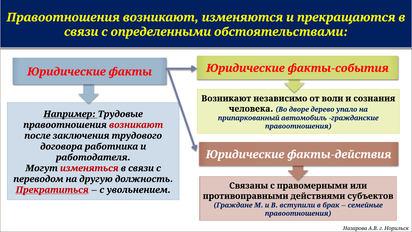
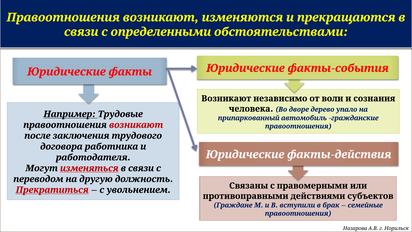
изменяться underline: none -> present (89, 168)
